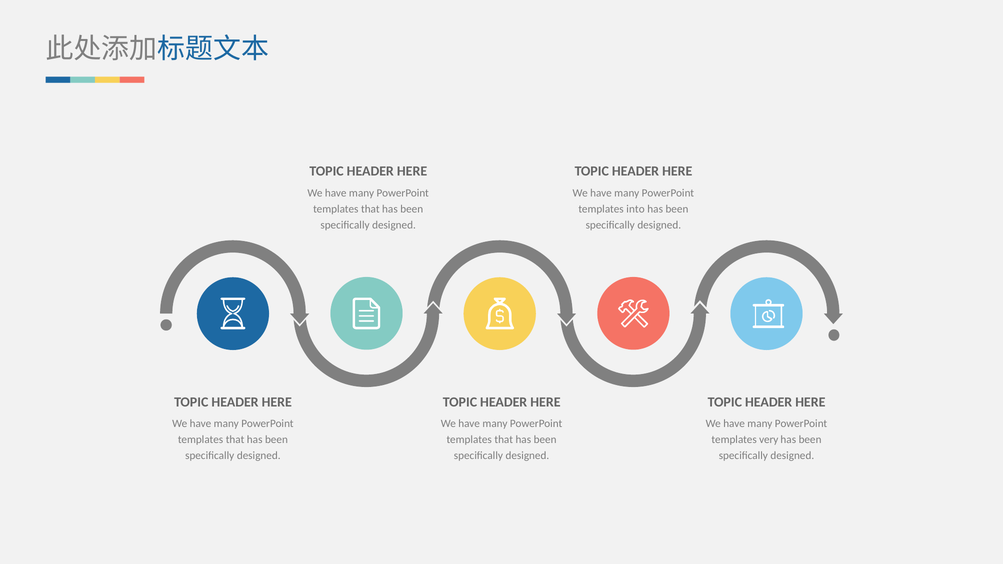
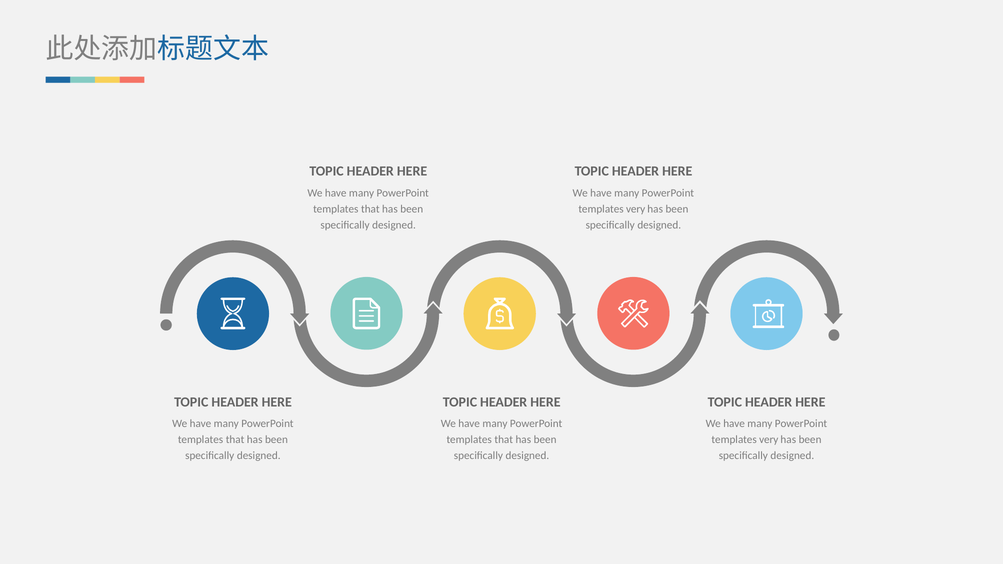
into: into -> very (636, 209)
